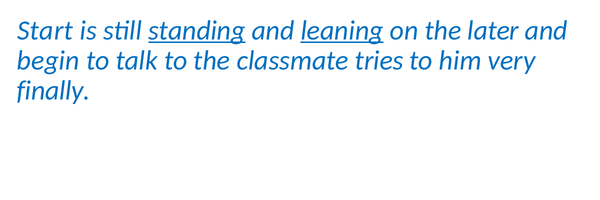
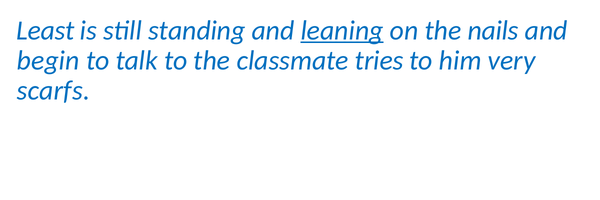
Start: Start -> Least (45, 30)
standing underline: present -> none (197, 30)
later: later -> nails (493, 30)
finally: finally -> scarfs (53, 90)
